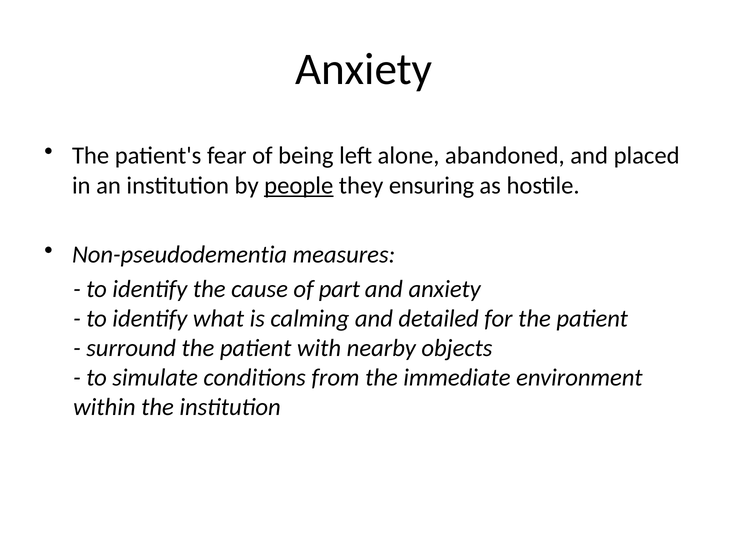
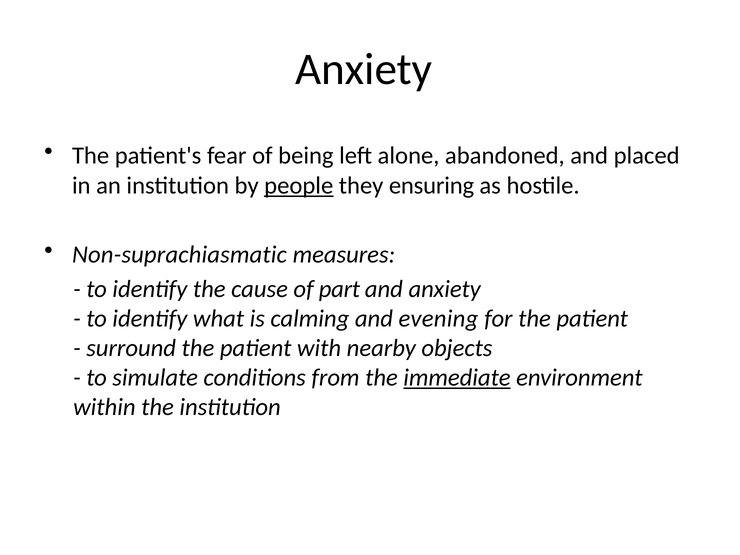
Non-pseudodementia: Non-pseudodementia -> Non-suprachiasmatic (179, 254)
detailed: detailed -> evening (438, 319)
immediate underline: none -> present (457, 378)
